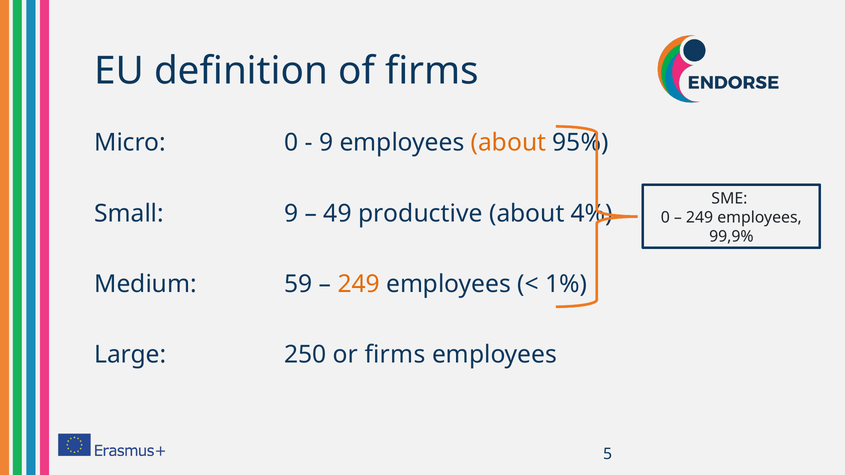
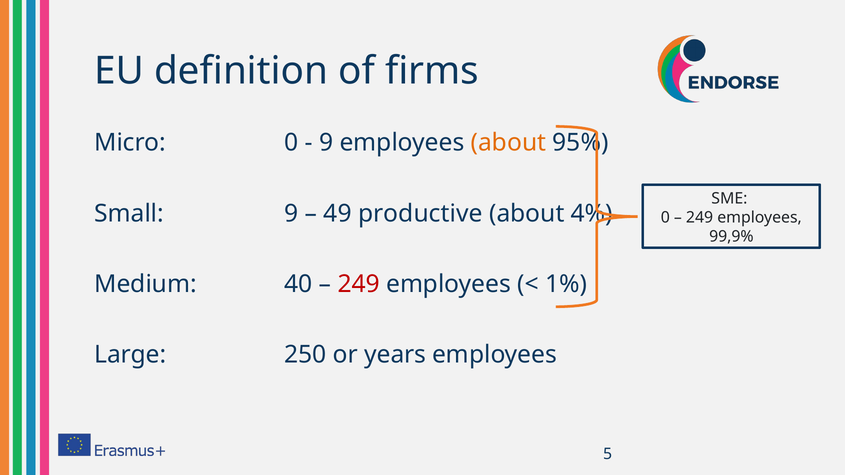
59: 59 -> 40 (298, 284)
249 colour: orange -> red (359, 284)
or firms: firms -> years (395, 355)
